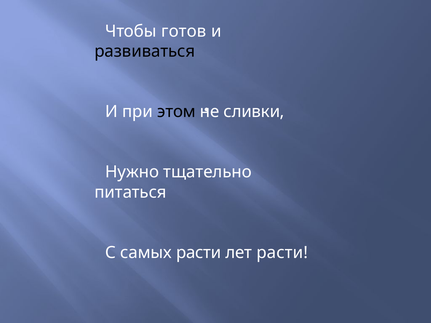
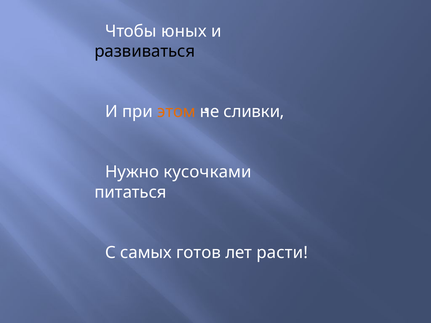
готов: готов -> юных (184, 31)
этом colour: black -> orange (176, 112)
тщательно: тщательно -> кусочками (208, 172)
самых расти: расти -> готов (199, 253)
